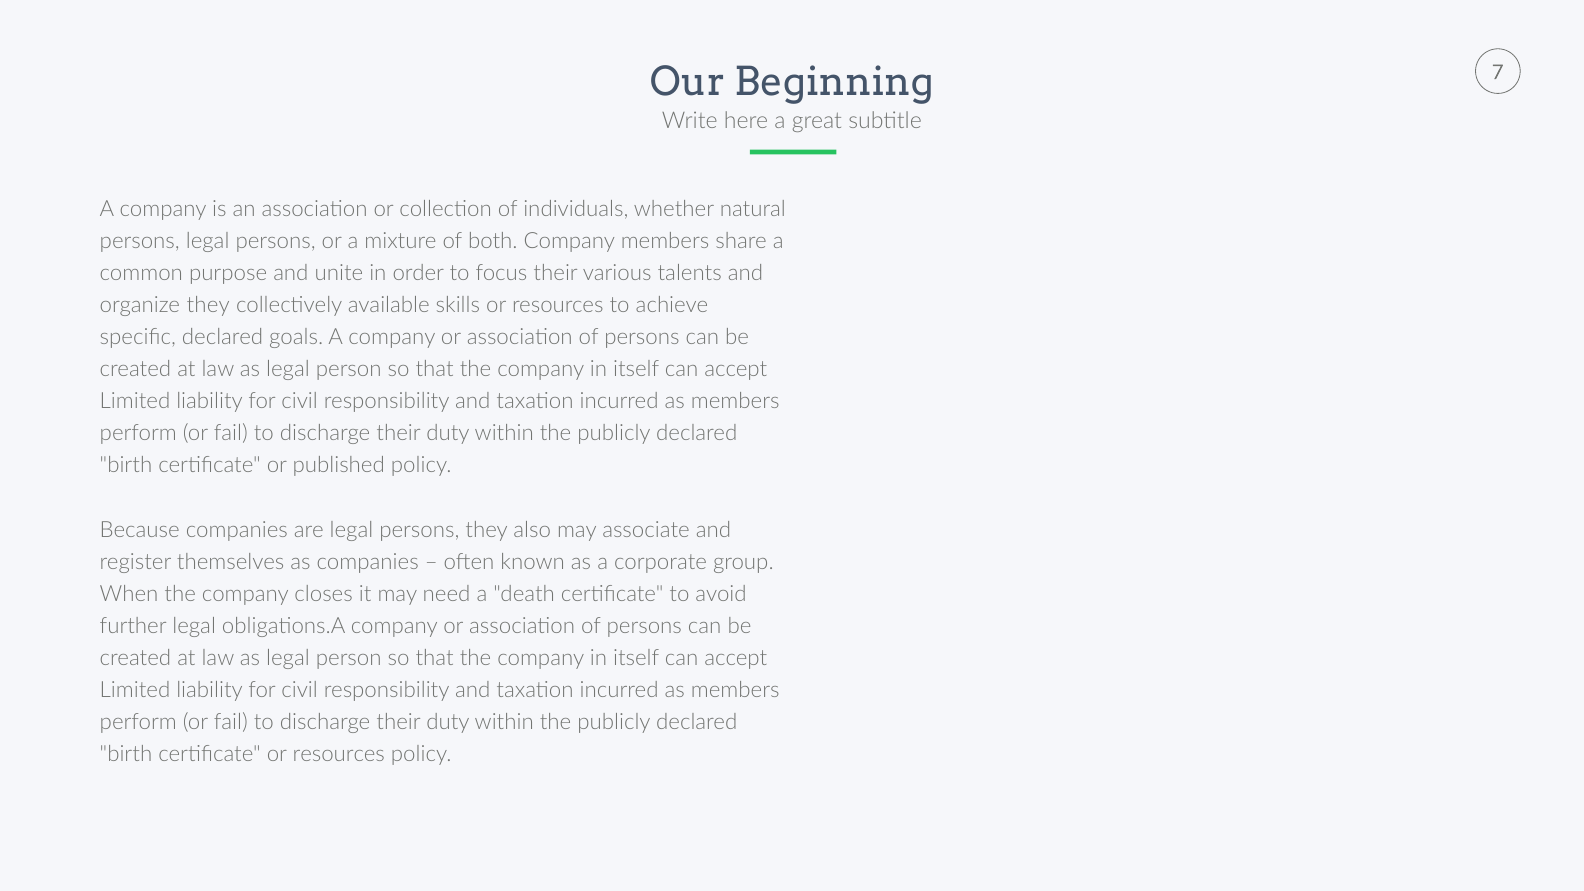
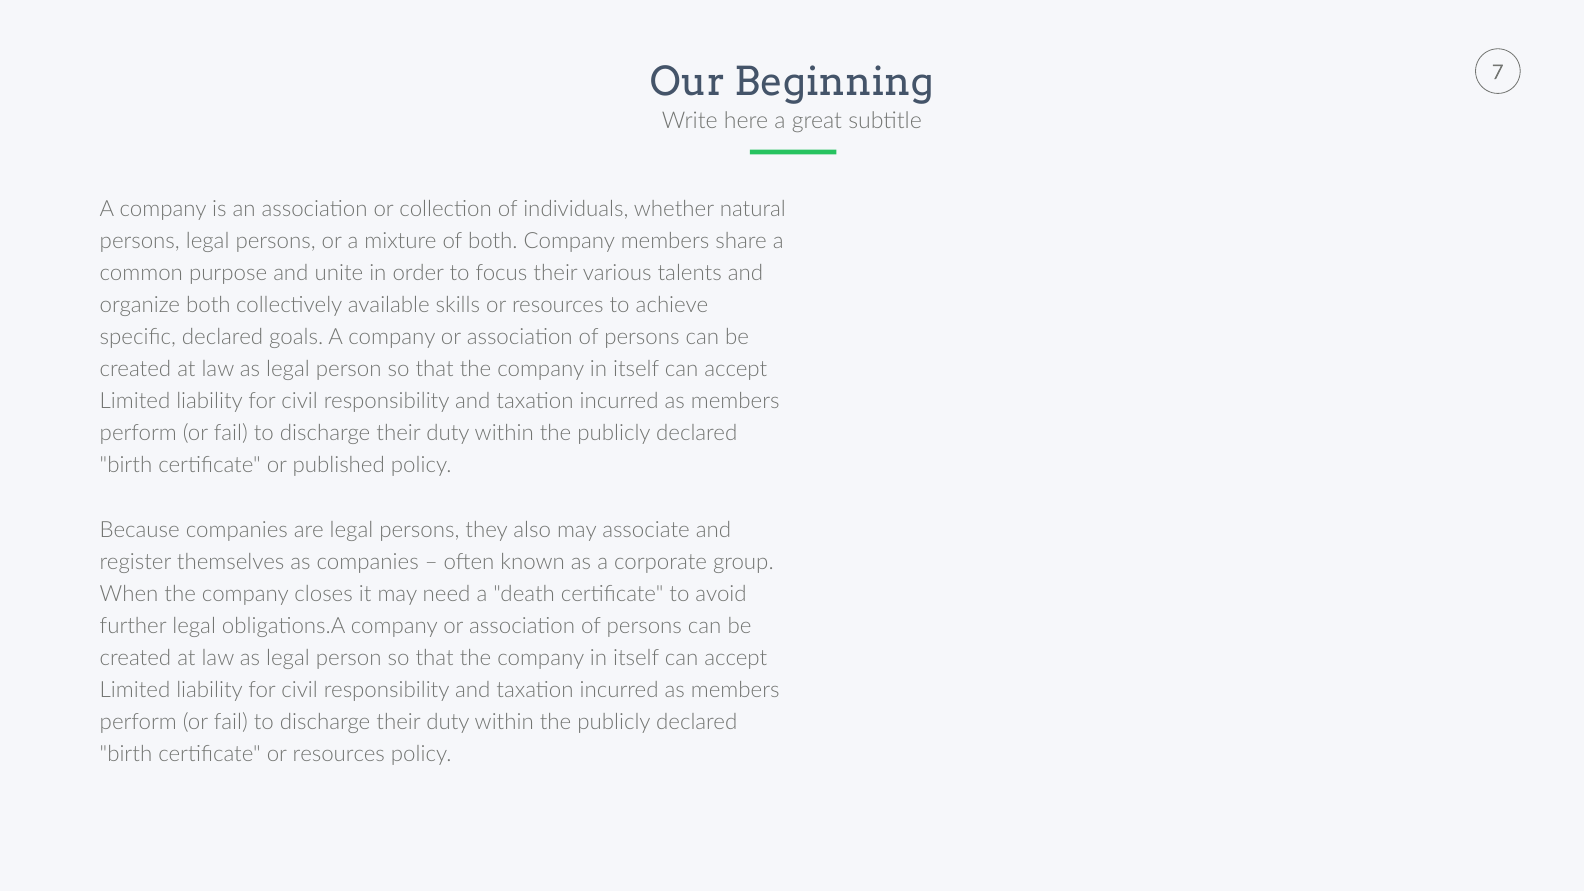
organize they: they -> both (208, 305)
